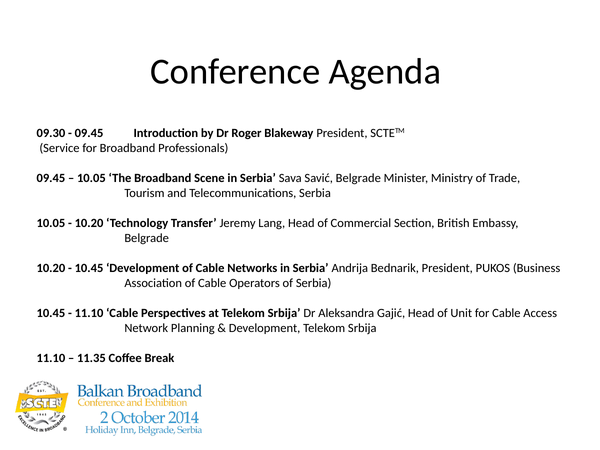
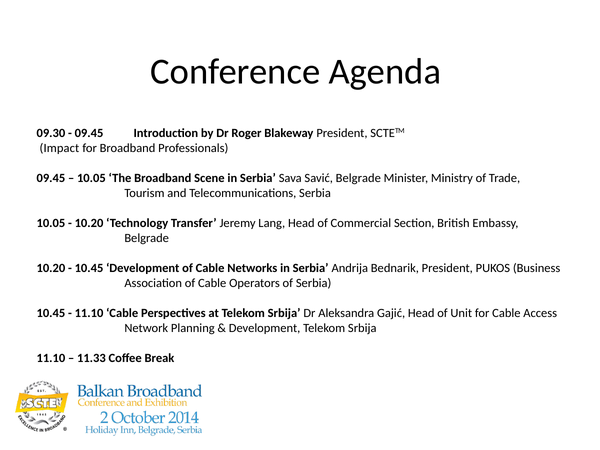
Service: Service -> Impact (59, 148)
11.35: 11.35 -> 11.33 (91, 358)
